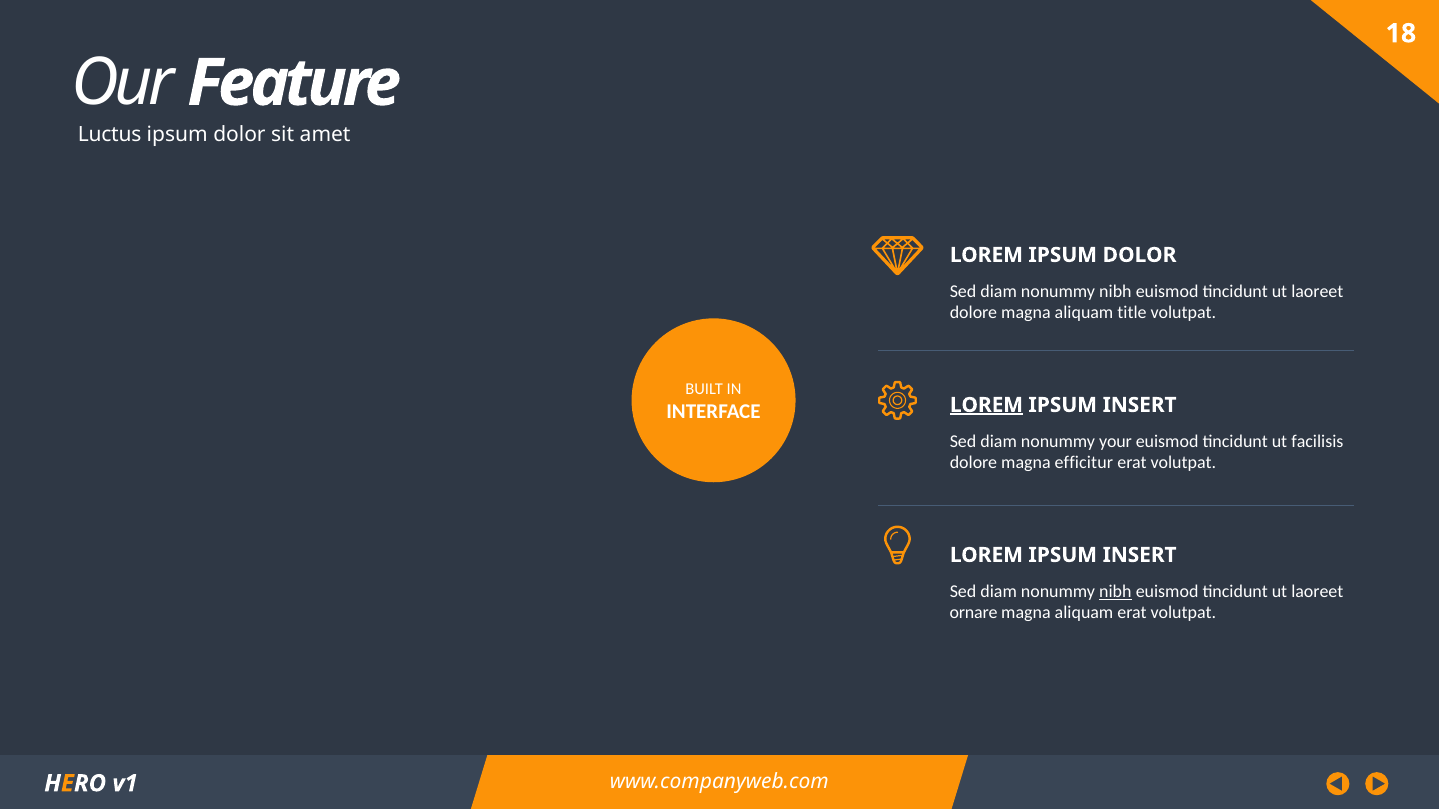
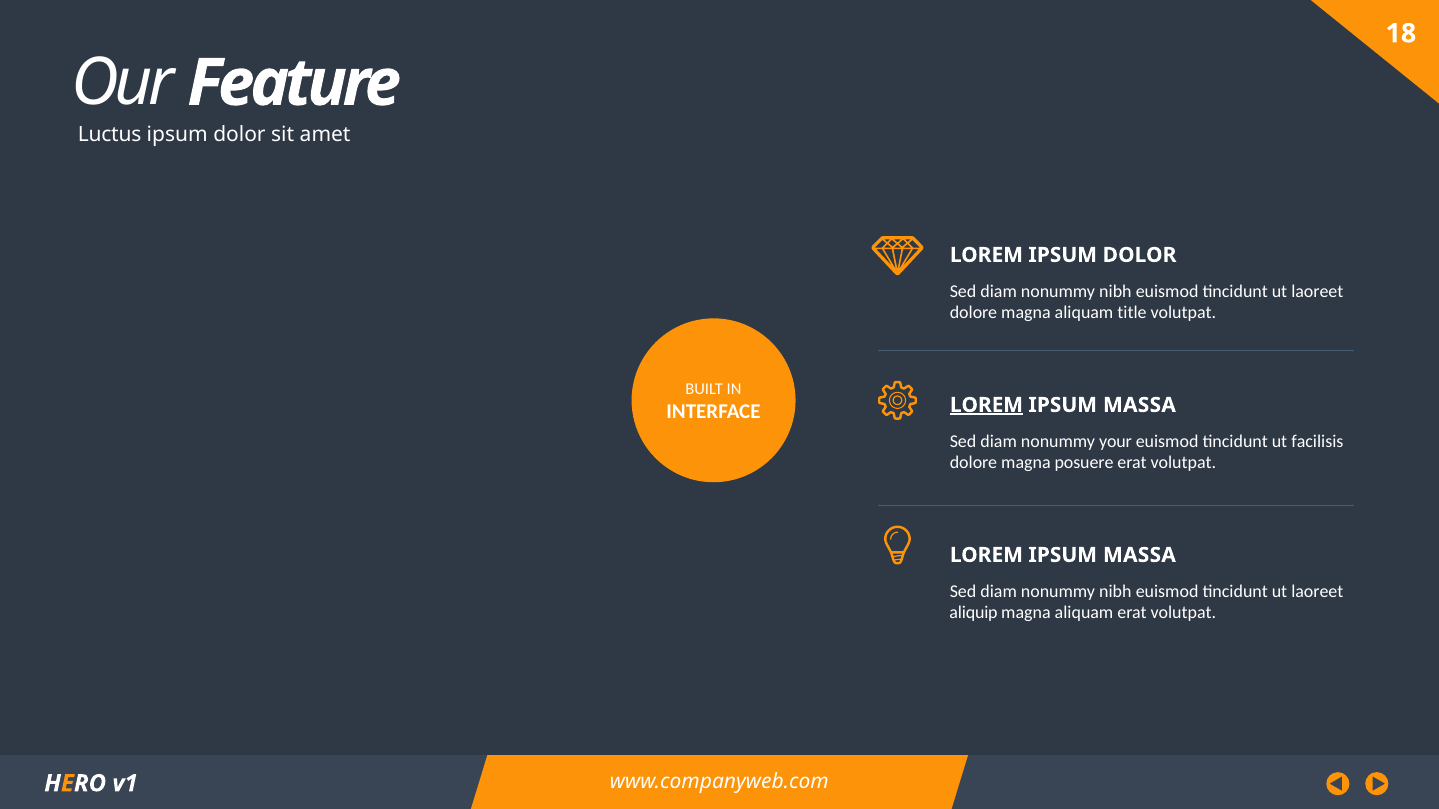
INSERT: INSERT -> MASSA (1139, 405)
efficitur: efficitur -> posuere (1084, 463)
INSERT: INSERT -> MASSA (1139, 555)
nibh underline: present -> none (1115, 592)
ornare: ornare -> aliquip (974, 613)
